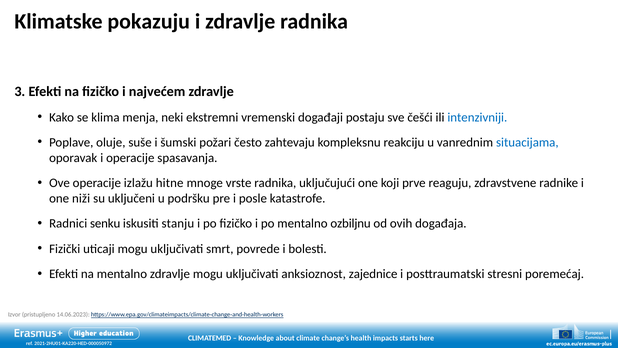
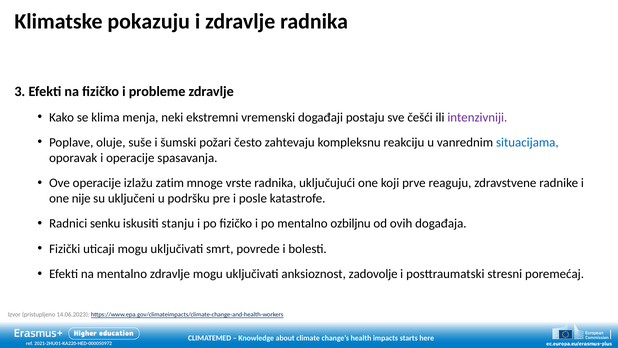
najvećem: najvećem -> probleme (157, 91)
intenzivniji colour: blue -> purple (477, 117)
hitne: hitne -> zatim (170, 183)
niži: niži -> nije (81, 198)
zajednice: zajednice -> zadovolje (373, 274)
